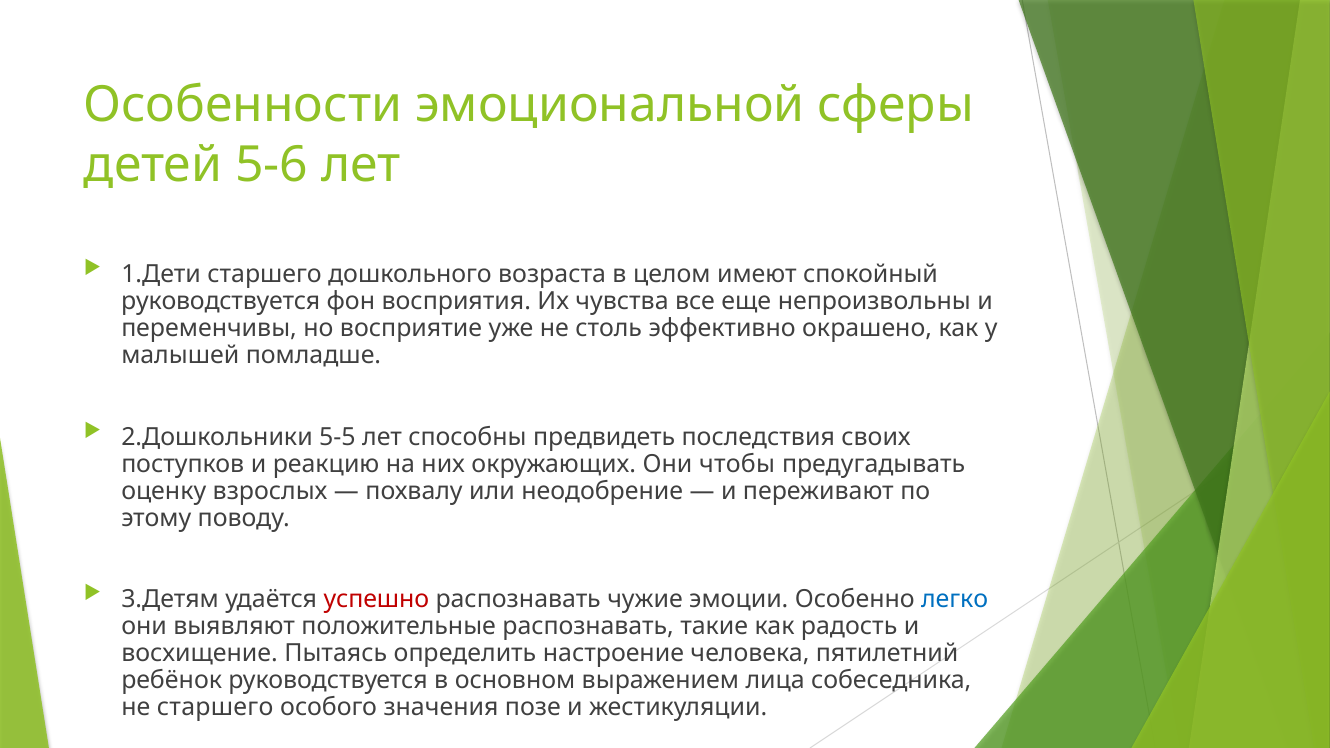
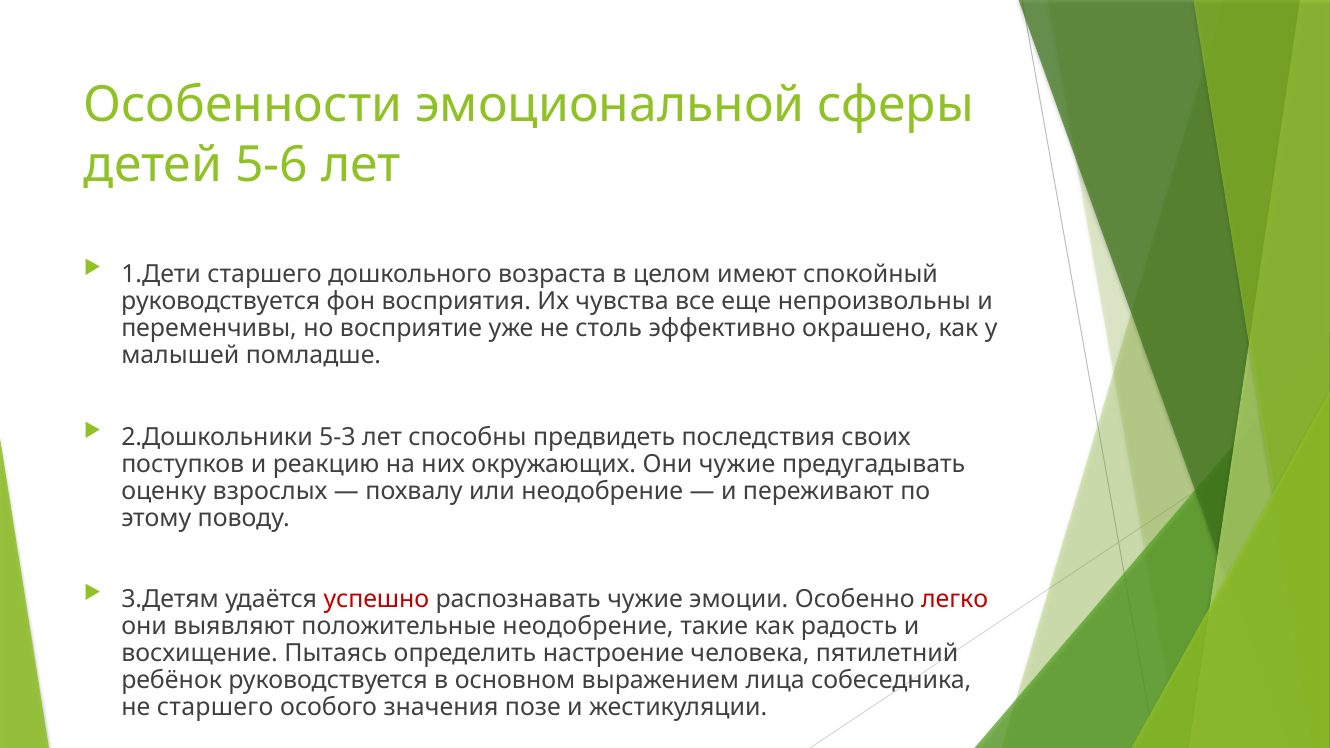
5-5: 5-5 -> 5-3 (337, 437)
Они чтобы: чтобы -> чужие (737, 464)
легко colour: blue -> red (955, 600)
положительные распознавать: распознавать -> неодобрение (588, 627)
